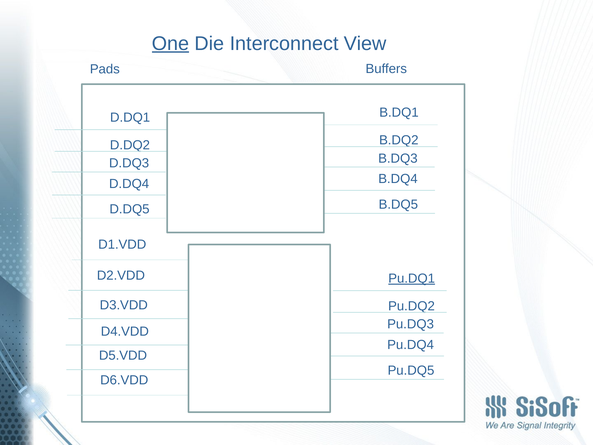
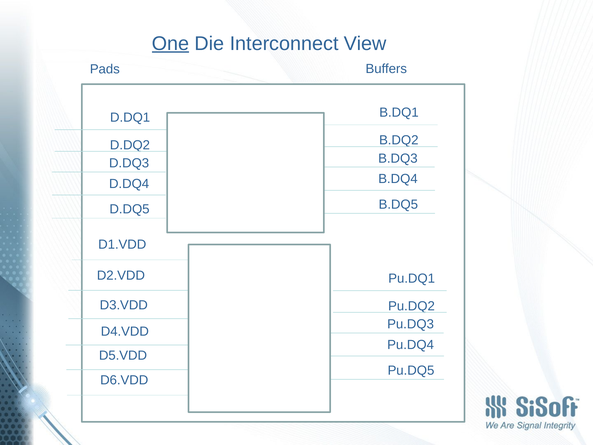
Pu.DQ1 underline: present -> none (412, 278)
